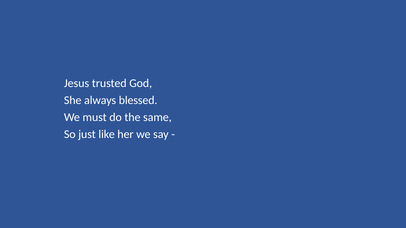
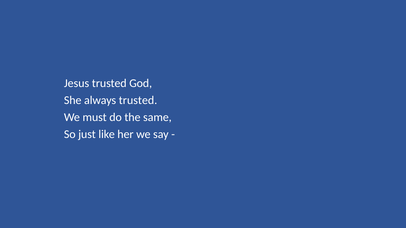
always blessed: blessed -> trusted (138, 100)
